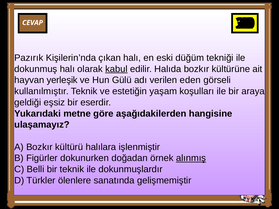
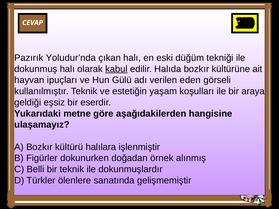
Kişilerin’nda: Kişilerin’nda -> Yoludur’nda (71, 58)
yerleşik: yerleşik -> ipuçları (62, 80)
alınmış underline: present -> none (191, 158)
